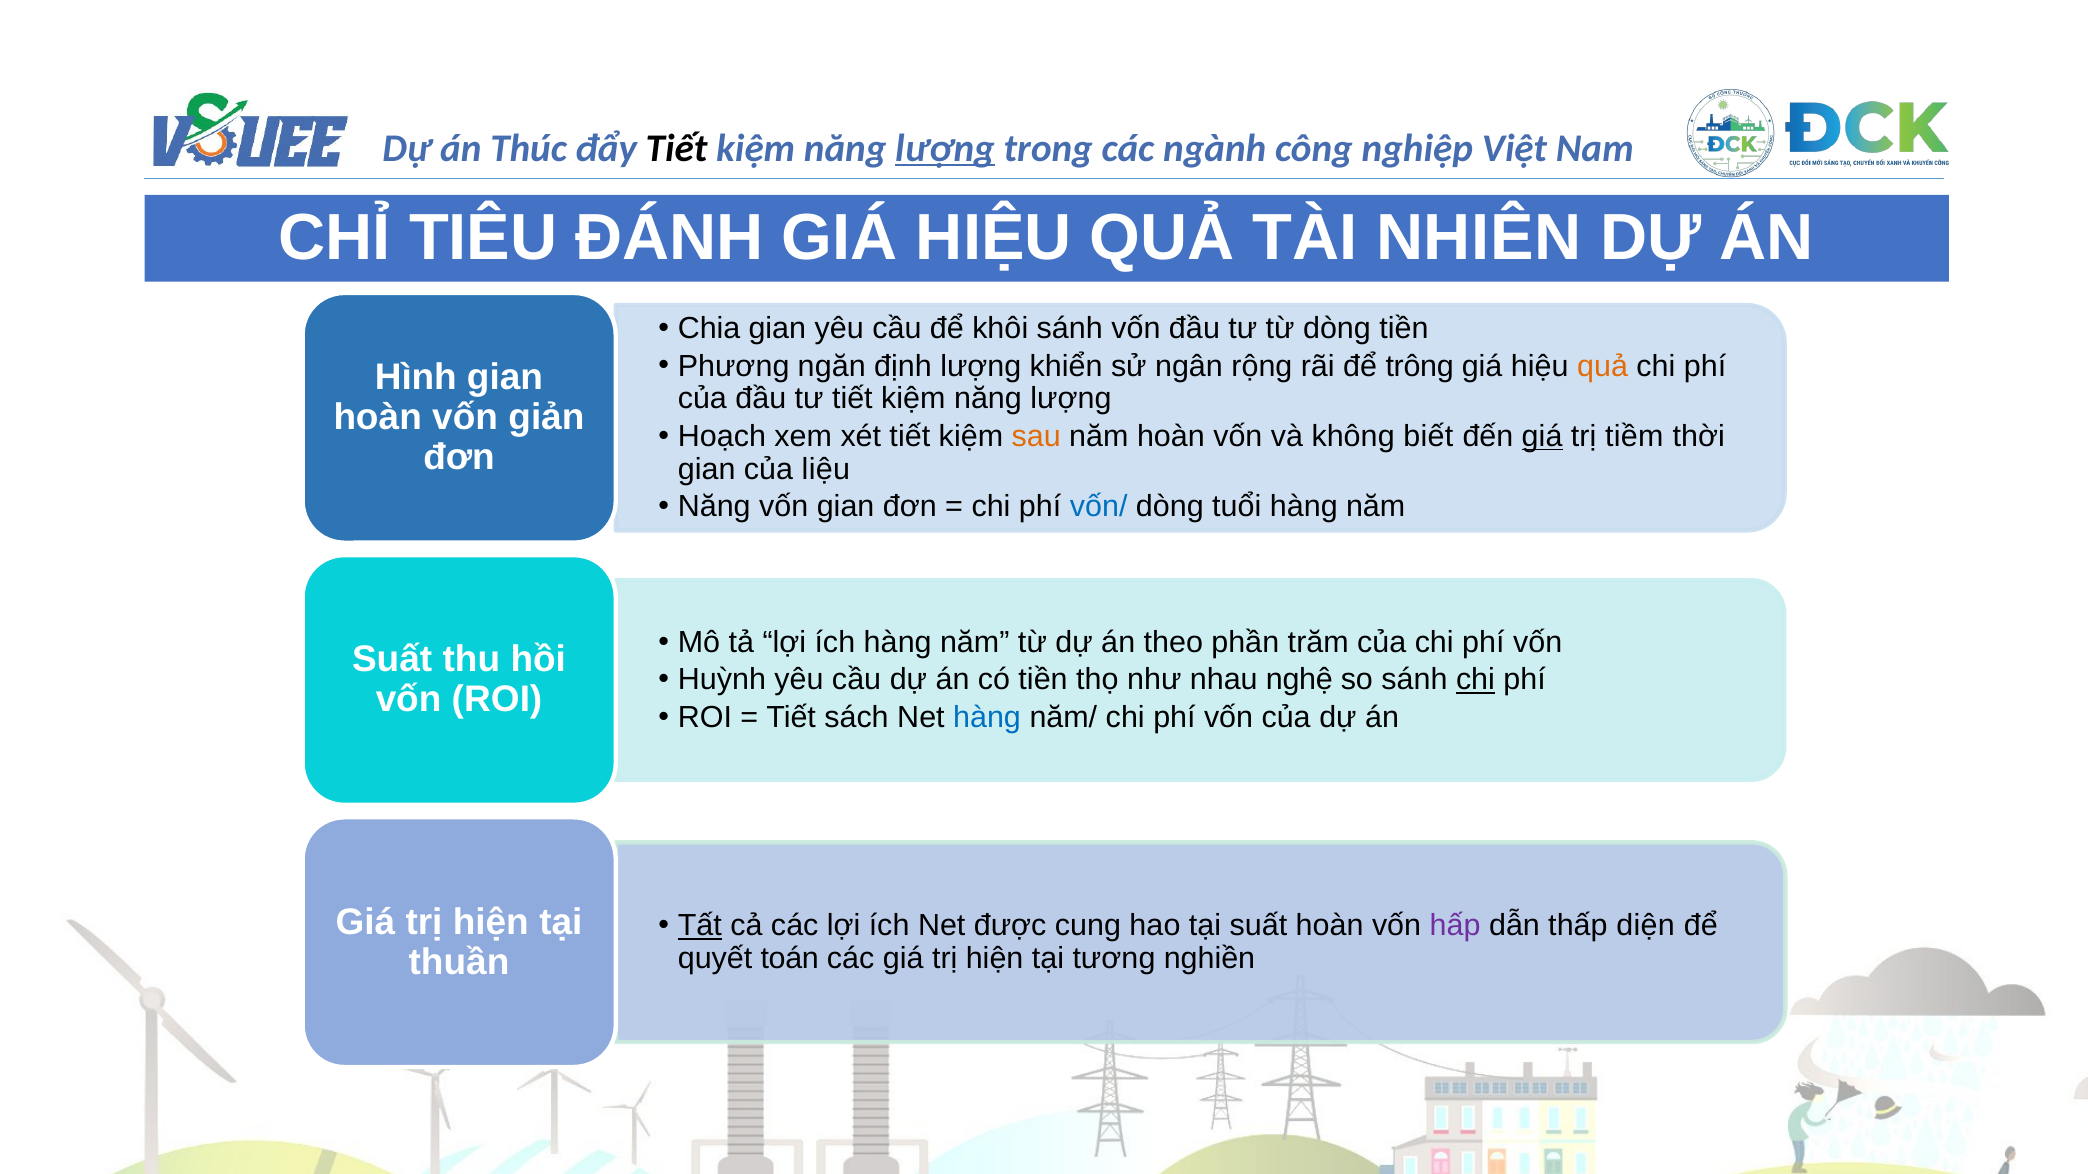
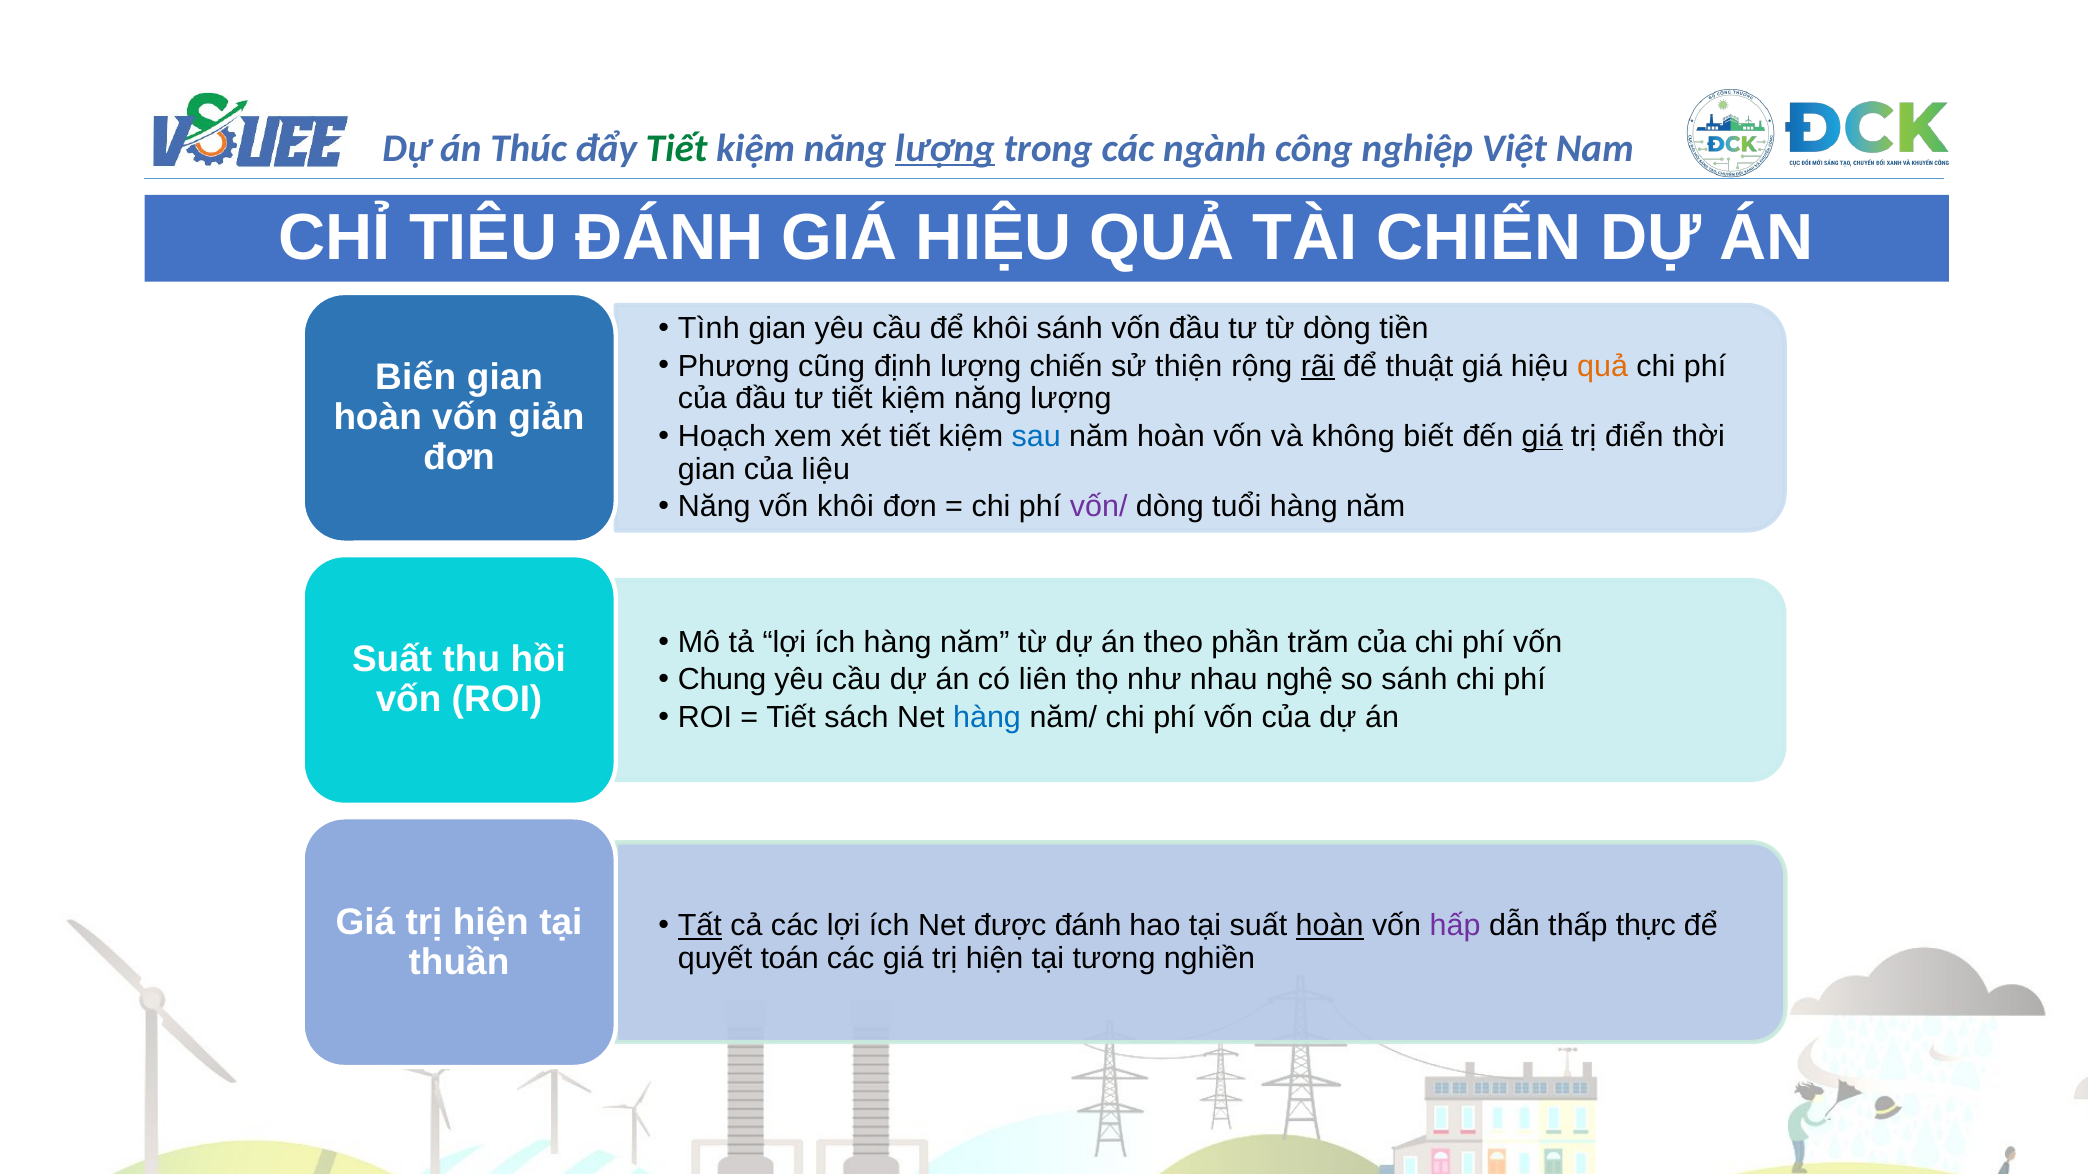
Tiết colour: black -> green (677, 148)
TÀI NHIÊN: NHIÊN -> CHIẾN (1479, 238)
Chia: Chia -> Tình (709, 329)
ngăn: ngăn -> cũng (832, 366)
lượng khiển: khiển -> chiến (1066, 366)
ngân: ngân -> thiện (1189, 366)
rãi underline: none -> present (1318, 366)
trông: trông -> thuật (1420, 366)
Hình: Hình -> Biến (416, 378)
sau colour: orange -> blue (1036, 437)
tiềm: tiềm -> điển (1634, 437)
vốn gian: gian -> khôi (845, 507)
vốn/ colour: blue -> purple (1099, 507)
Huỳnh: Huỳnh -> Chung (722, 680)
có tiền: tiền -> liên (1043, 680)
chi underline: present -> none (1475, 680)
được cung: cung -> đánh (1088, 926)
hoàn underline: none -> present (1330, 926)
diện: diện -> thực (1646, 926)
